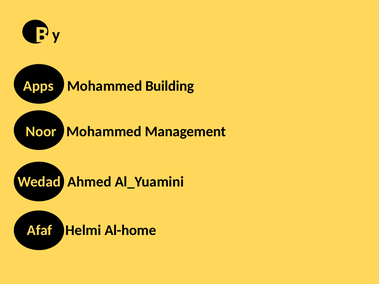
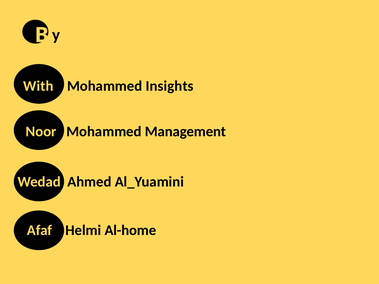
Apps: Apps -> With (38, 86)
Building: Building -> Insights (170, 86)
